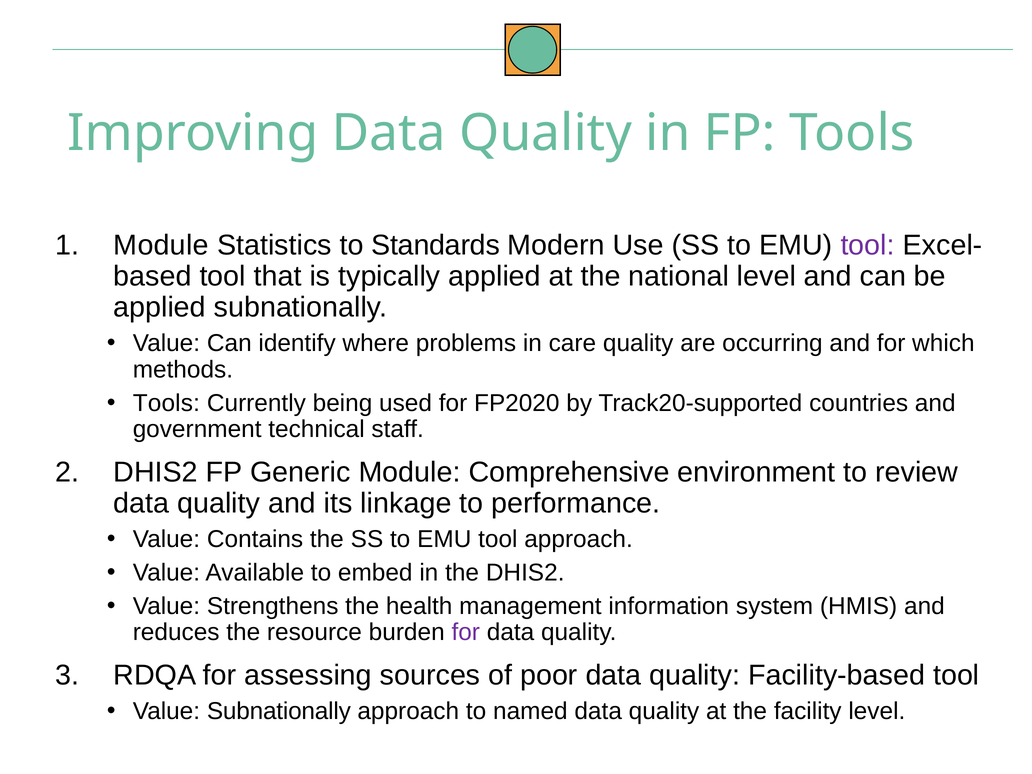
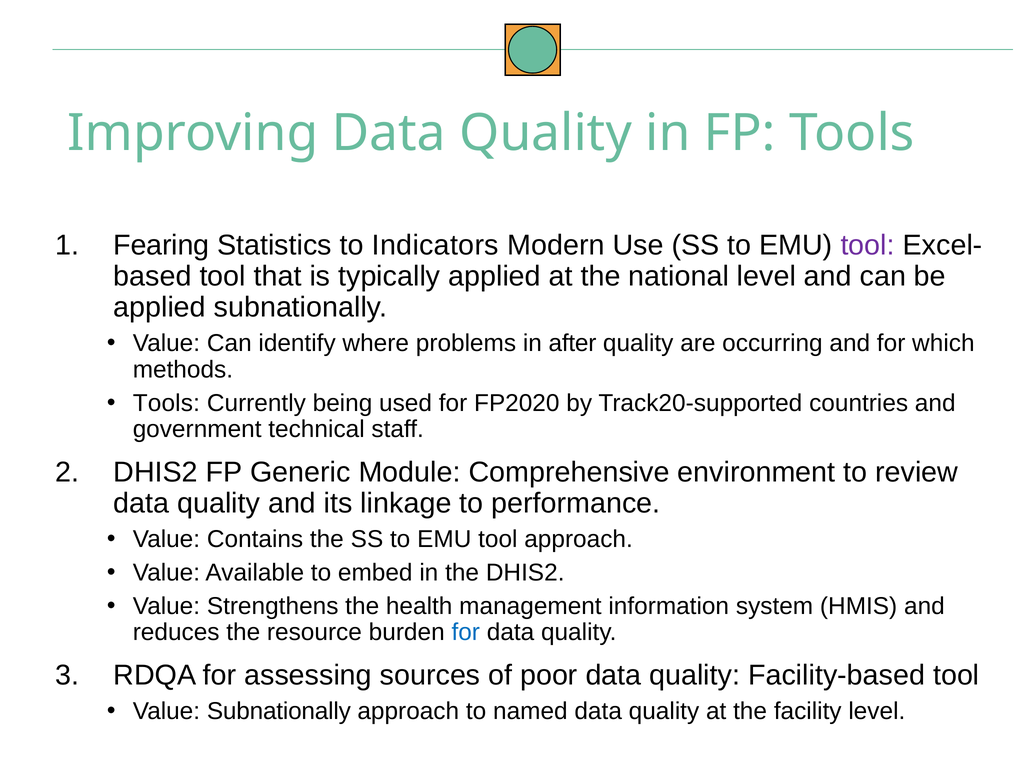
Module: Module -> Fearing (161, 245)
Standards: Standards -> Indicators (435, 245)
care: care -> after (572, 343)
for colour: purple -> blue (466, 632)
